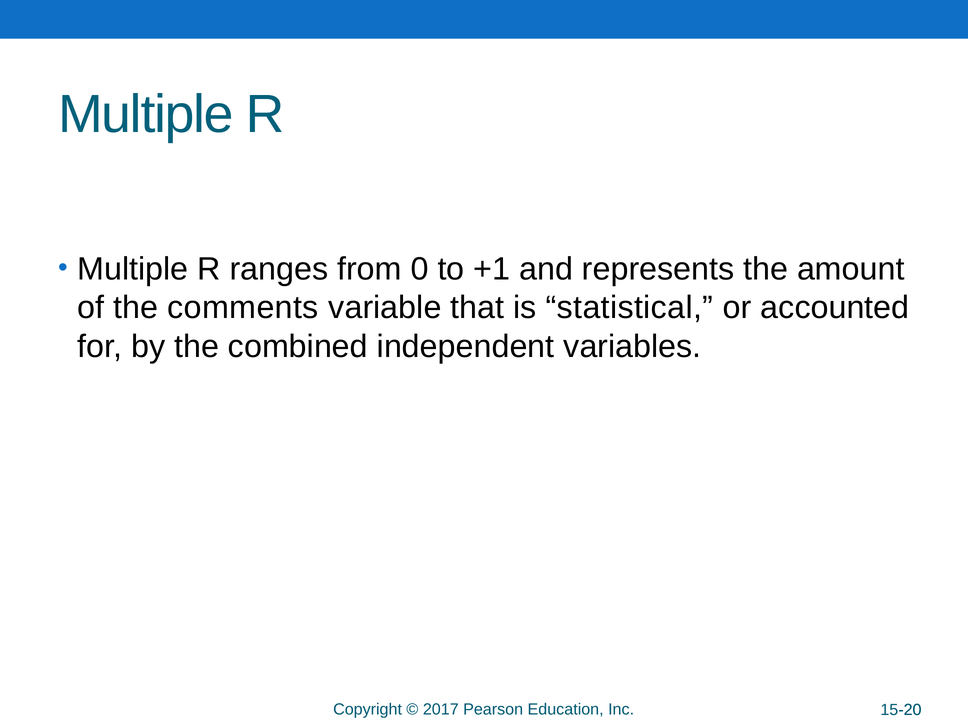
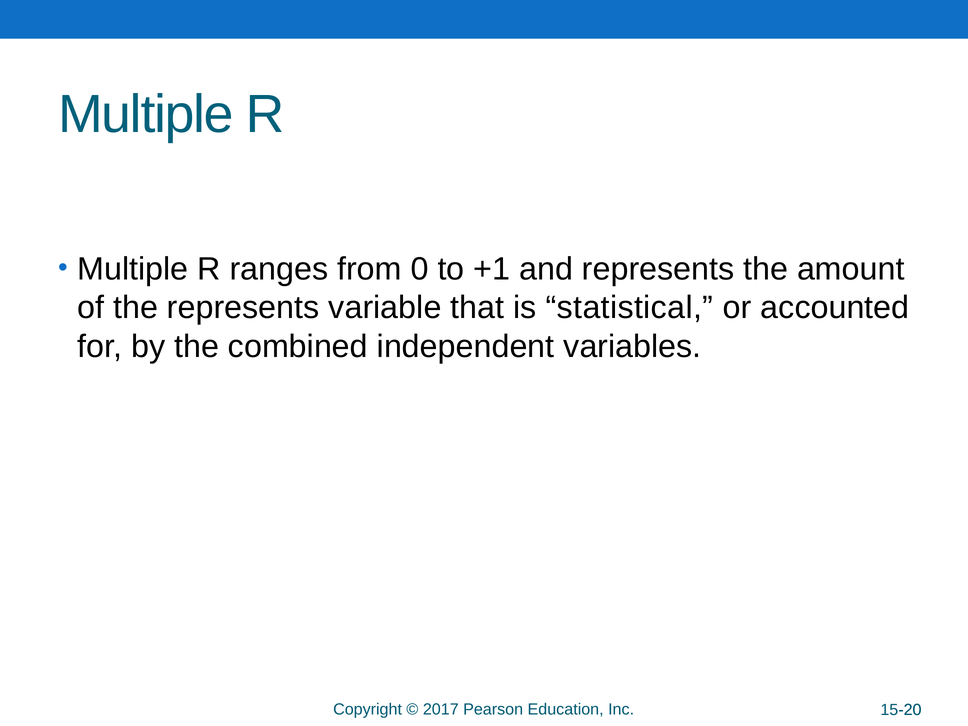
the comments: comments -> represents (243, 308)
